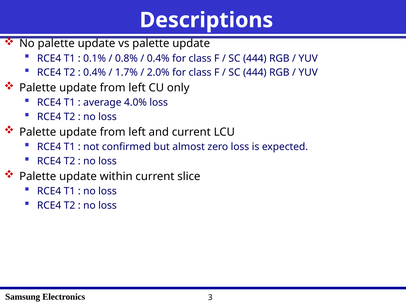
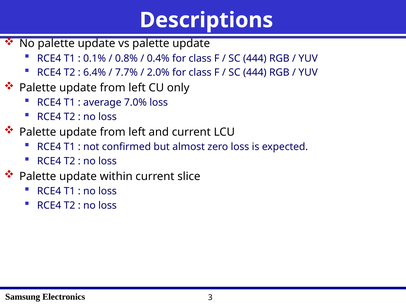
0.4%: 0.4% -> 6.4% (95, 72)
1.7%: 1.7% -> 7.7% (126, 72)
4.0%: 4.0% -> 7.0% (135, 102)
